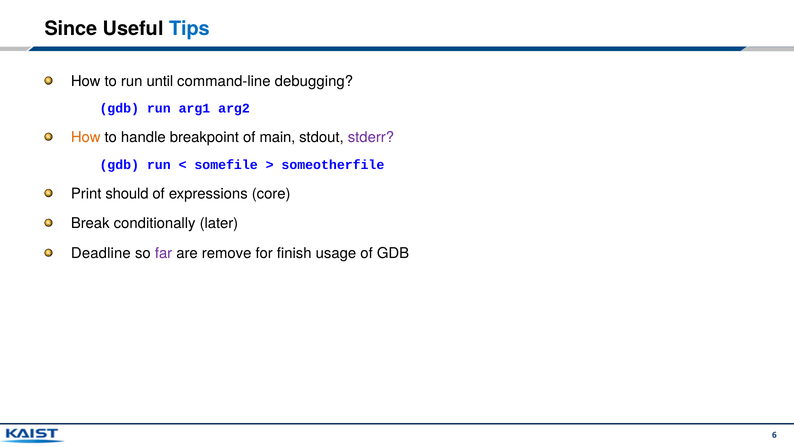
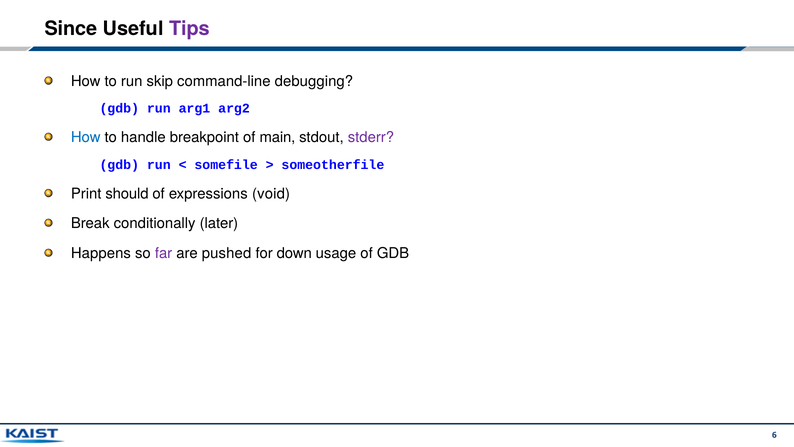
Tips colour: blue -> purple (189, 29)
until: until -> skip (160, 81)
How colour: orange -> blue (86, 137)
core: core -> void (271, 193)
Deadline: Deadline -> Happens (101, 253)
remove: remove -> pushed (227, 253)
finish: finish -> down (294, 253)
